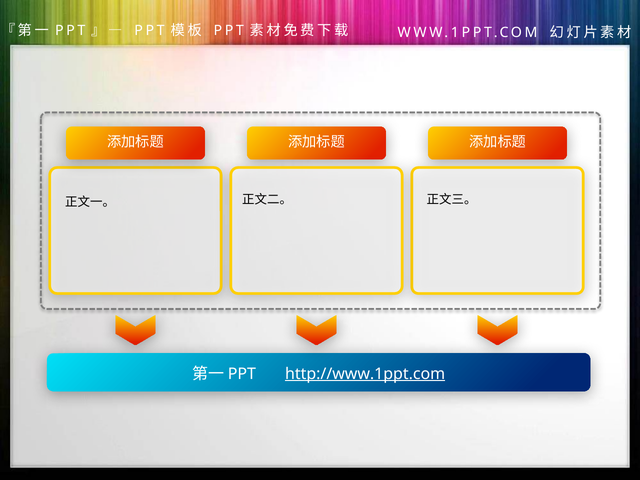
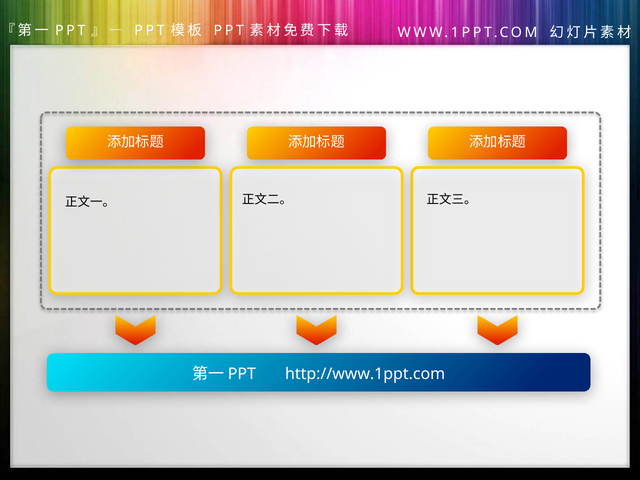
http://www.1ppt.com underline: present -> none (365, 374)
